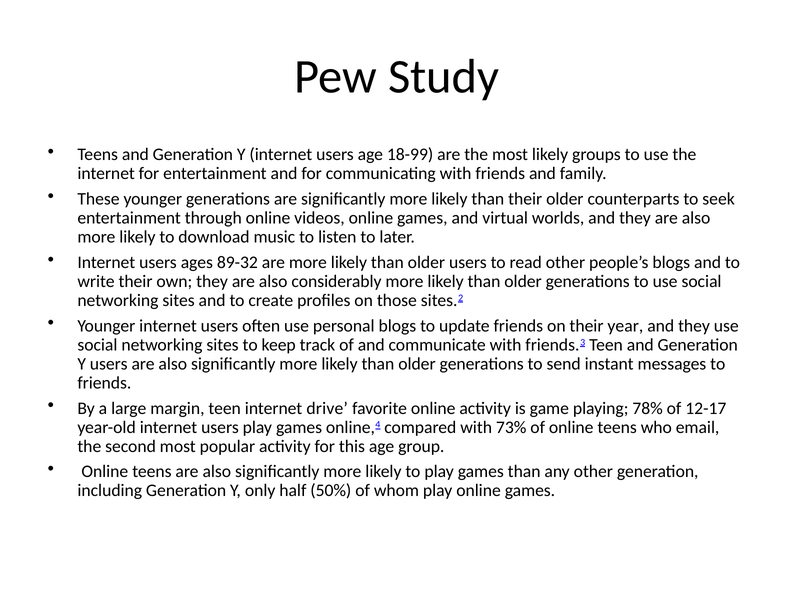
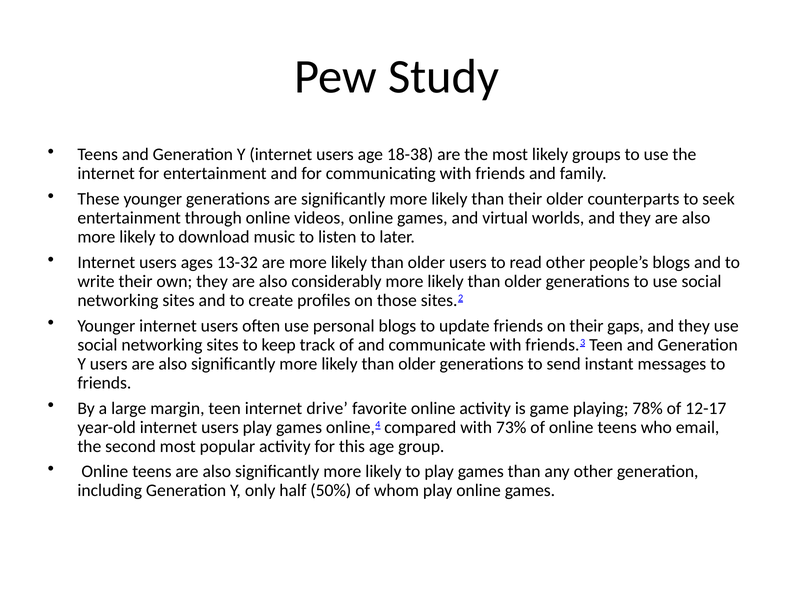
18-99: 18-99 -> 18-38 (410, 155)
89-32: 89-32 -> 13-32 (237, 263)
year: year -> gaps (625, 326)
